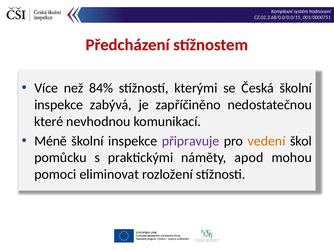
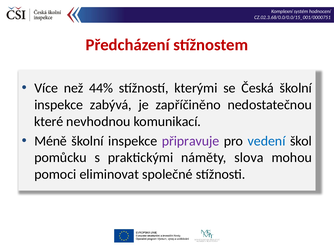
84%: 84% -> 44% (101, 88)
vedení colour: orange -> blue (267, 141)
apod: apod -> slova (249, 158)
rozložení: rozložení -> společné (167, 175)
